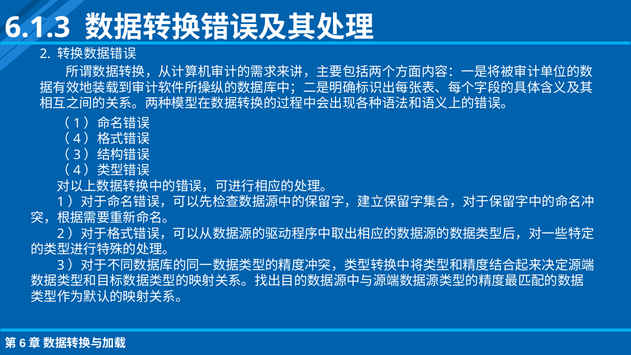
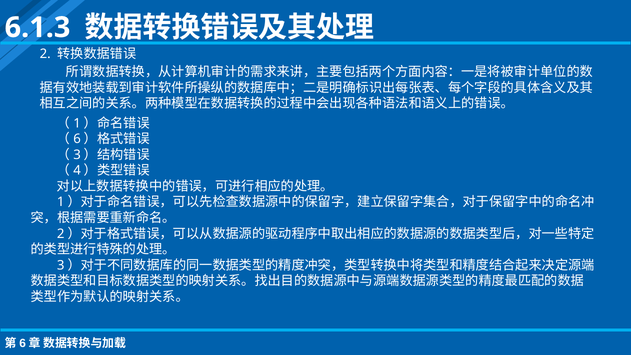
4: 4 -> 6 (77, 139)
